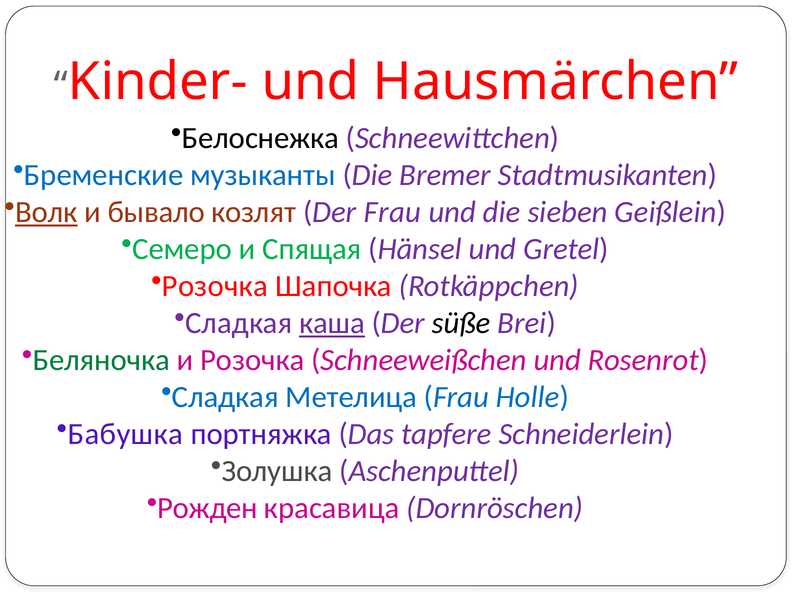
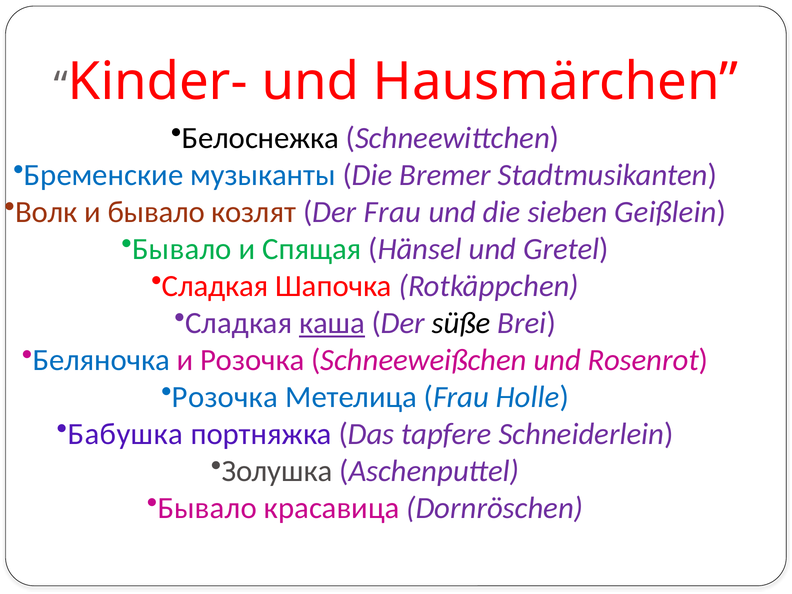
Волк underline: present -> none (46, 212)
Семеро: Семеро -> Бывало (182, 249)
Розочка: Розочка -> Сладкая (215, 286)
Беляночка colour: green -> blue (101, 360)
Сладкая: Сладкая -> Розочка (225, 397)
Рожден: Рожден -> Бывало (207, 508)
